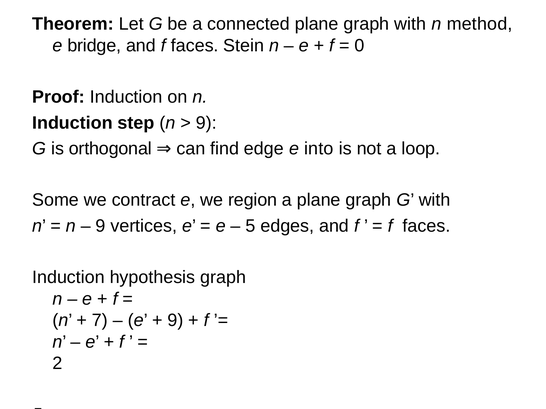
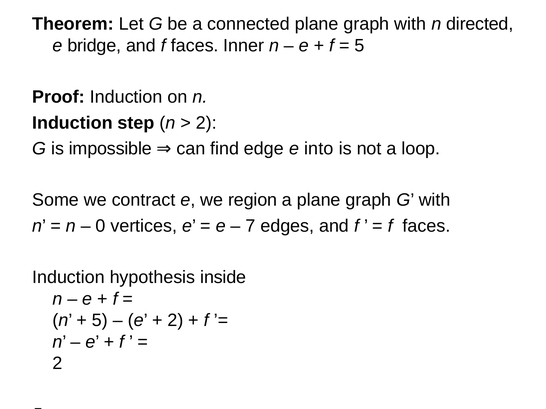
method: method -> directed (480, 24)
Stein: Stein -> Inner (244, 46)
0: 0 -> 5 (360, 46)
9: 9 -> 2 (206, 123)
orthogonal: orthogonal -> impossible (110, 149)
9: 9 -> 0 (101, 226)
5: 5 -> 7 (251, 226)
hypothesis graph: graph -> inside (223, 278)
7: 7 -> 5 (100, 321)
9: 9 -> 2 (175, 321)
